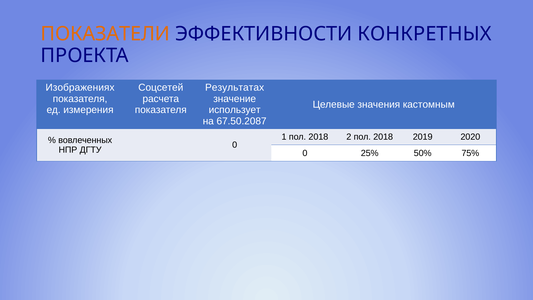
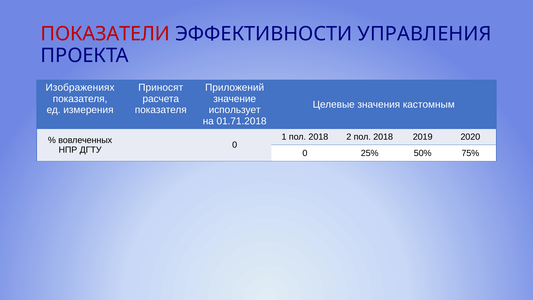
ПОКАЗАТЕЛИ colour: orange -> red (105, 34)
КОНКРЕТНЫХ: КОНКРЕТНЫХ -> УПРАВЛЕНИЯ (425, 34)
Соцсетей: Соцсетей -> Приносят (161, 88)
Результатах: Результатах -> Приложений (235, 88)
67.50.2087: 67.50.2087 -> 01.71.2018 (242, 121)
